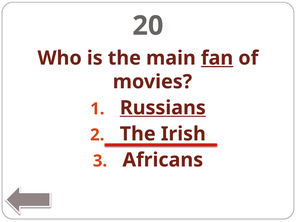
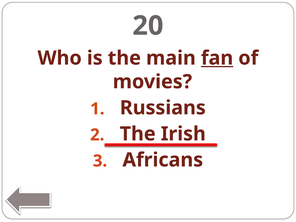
Russians underline: present -> none (163, 108)
